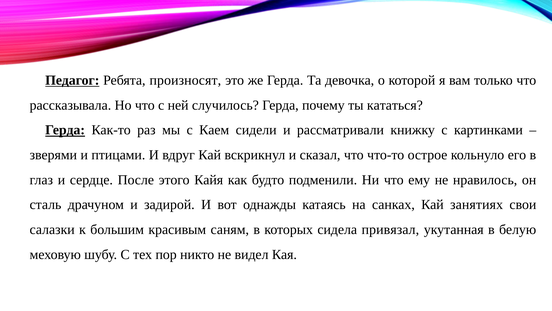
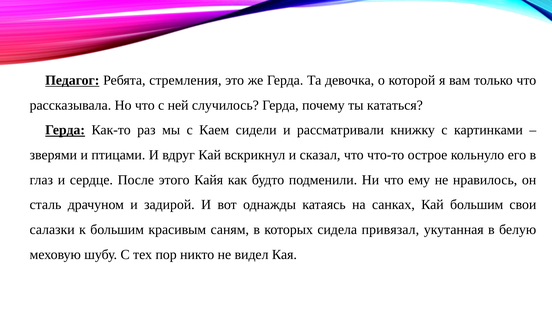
произносят: произносят -> стремления (185, 80)
Кай занятиях: занятиях -> большим (477, 204)
